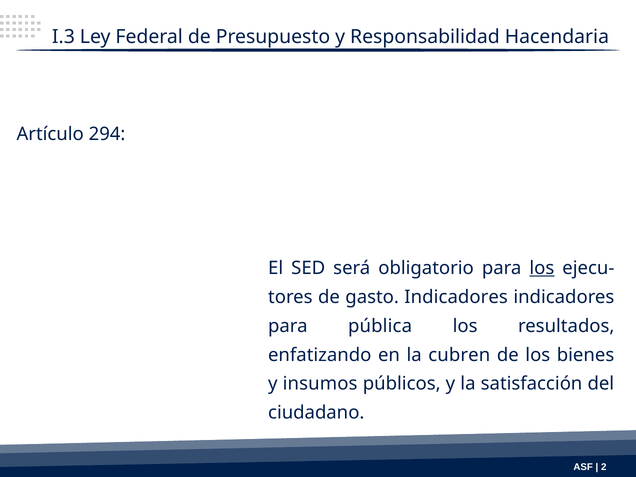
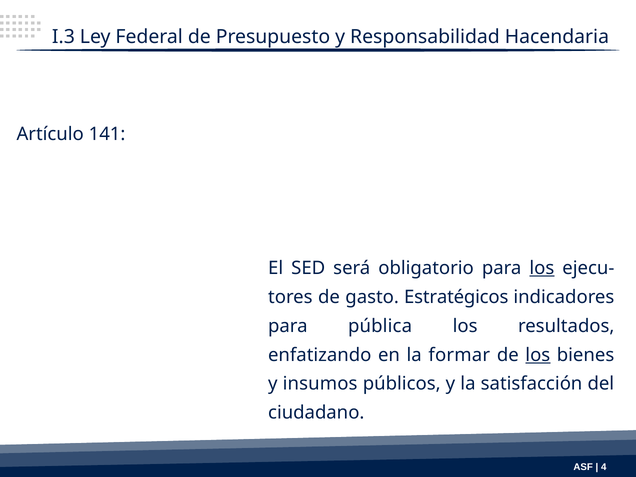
294: 294 -> 141 (107, 134)
gasto Indicadores: Indicadores -> Estratégicos (456, 297)
cubren: cubren -> formar (459, 355)
los underline: none -> present (538, 355)
2: 2 -> 4 (604, 467)
